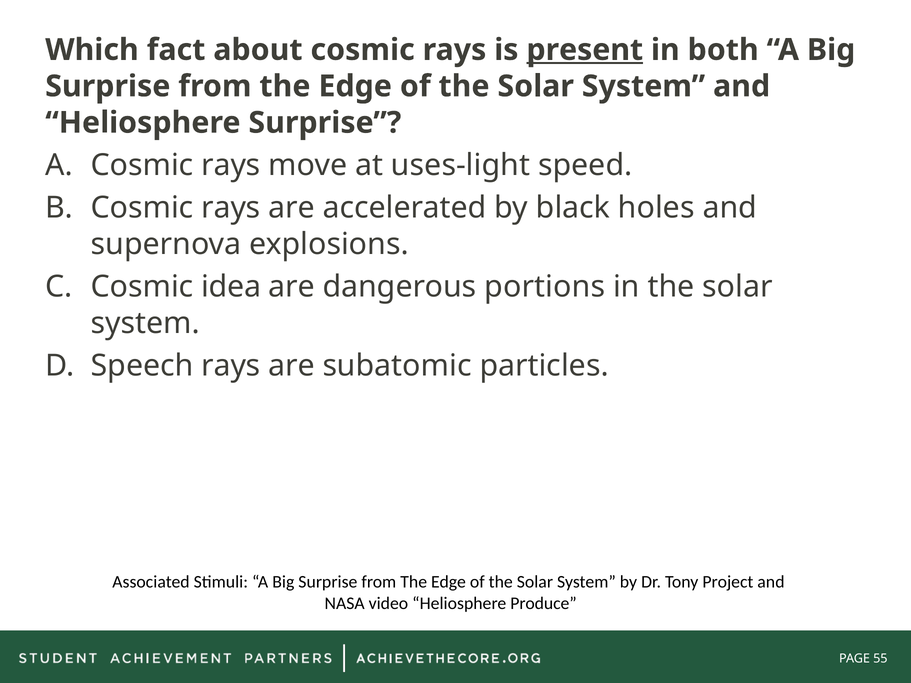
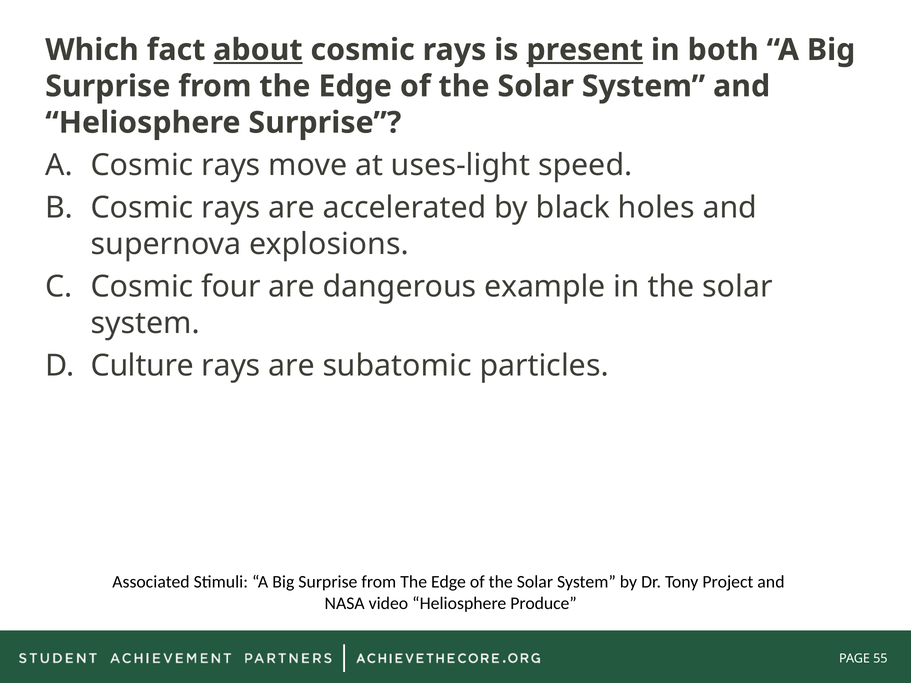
about underline: none -> present (258, 50)
idea: idea -> four (231, 287)
portions: portions -> example (545, 287)
Speech: Speech -> Culture (142, 366)
